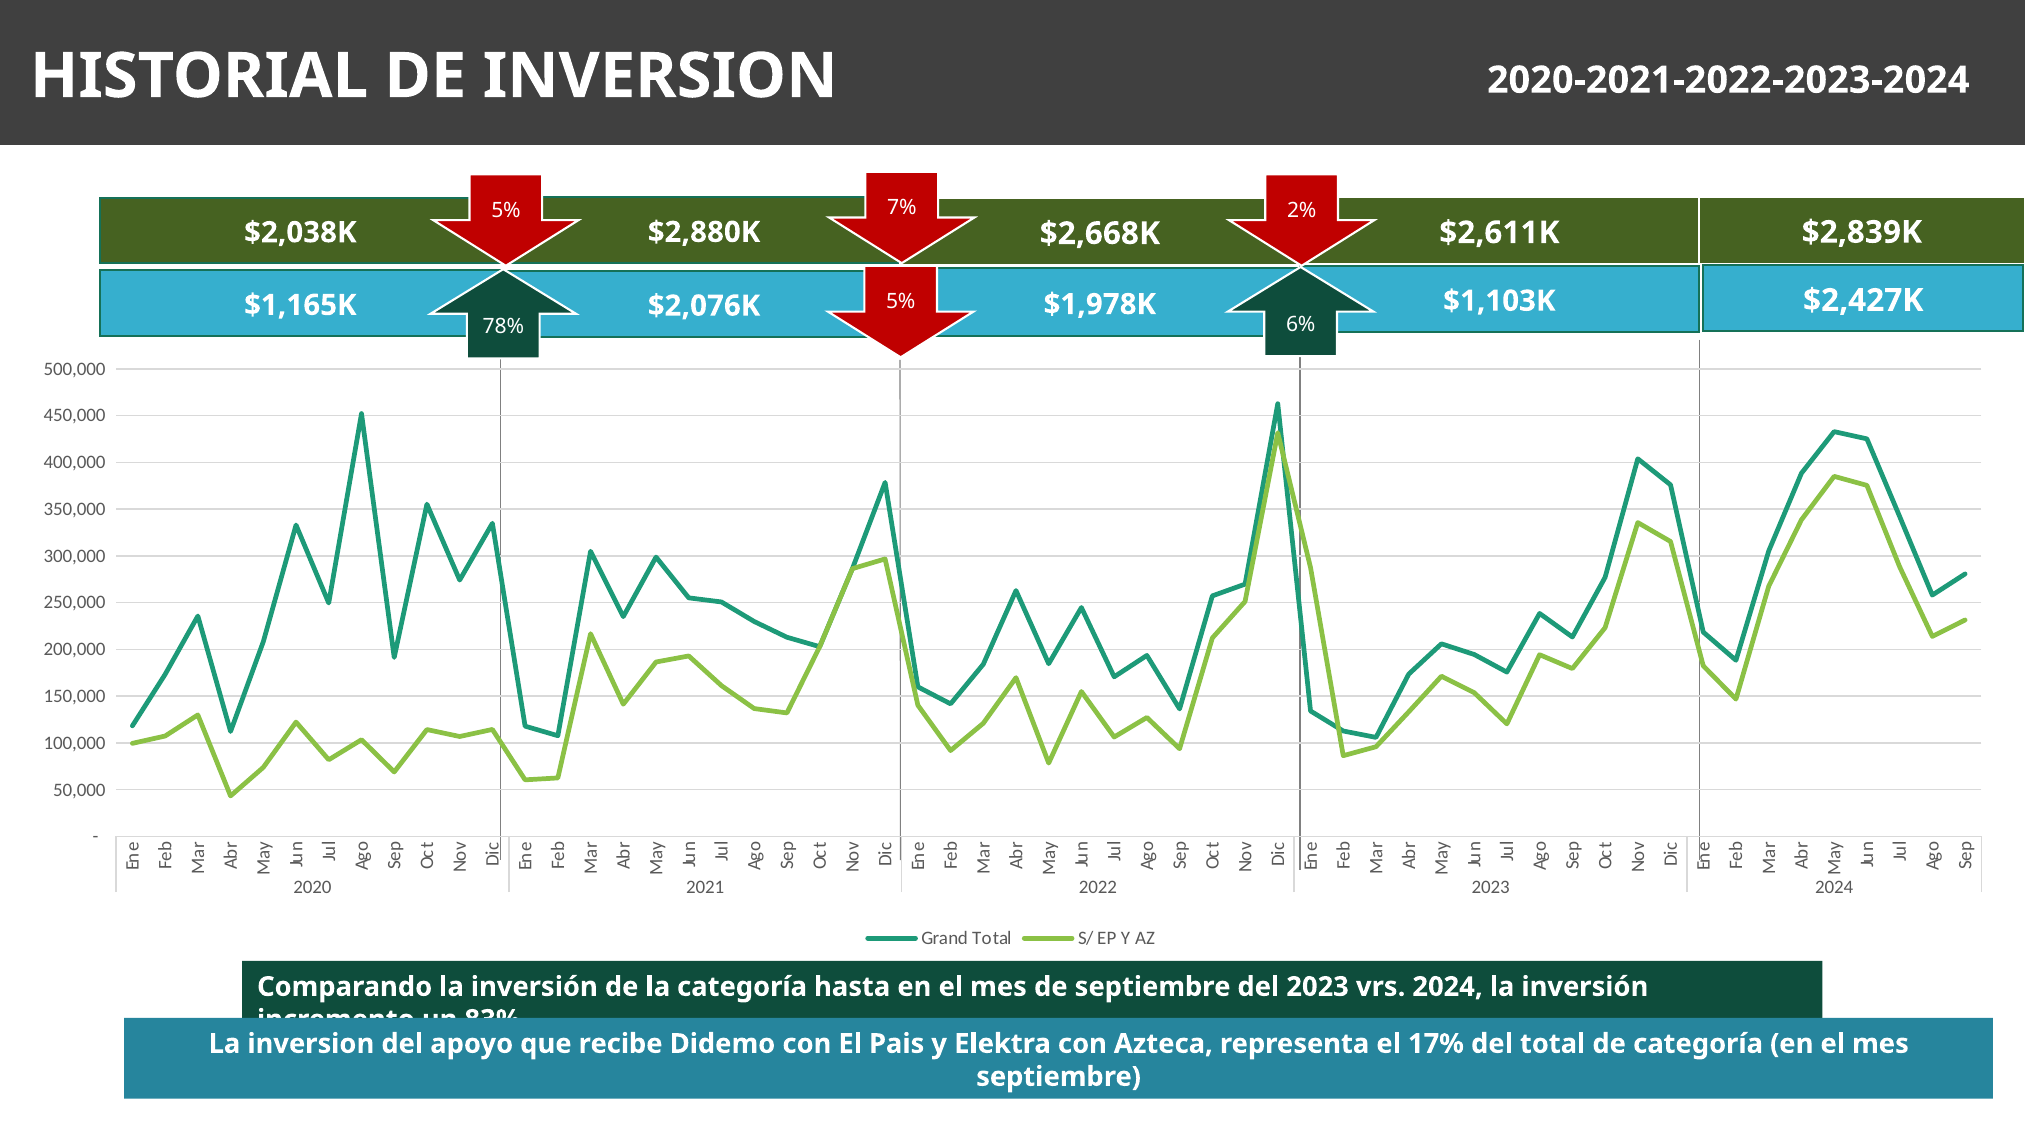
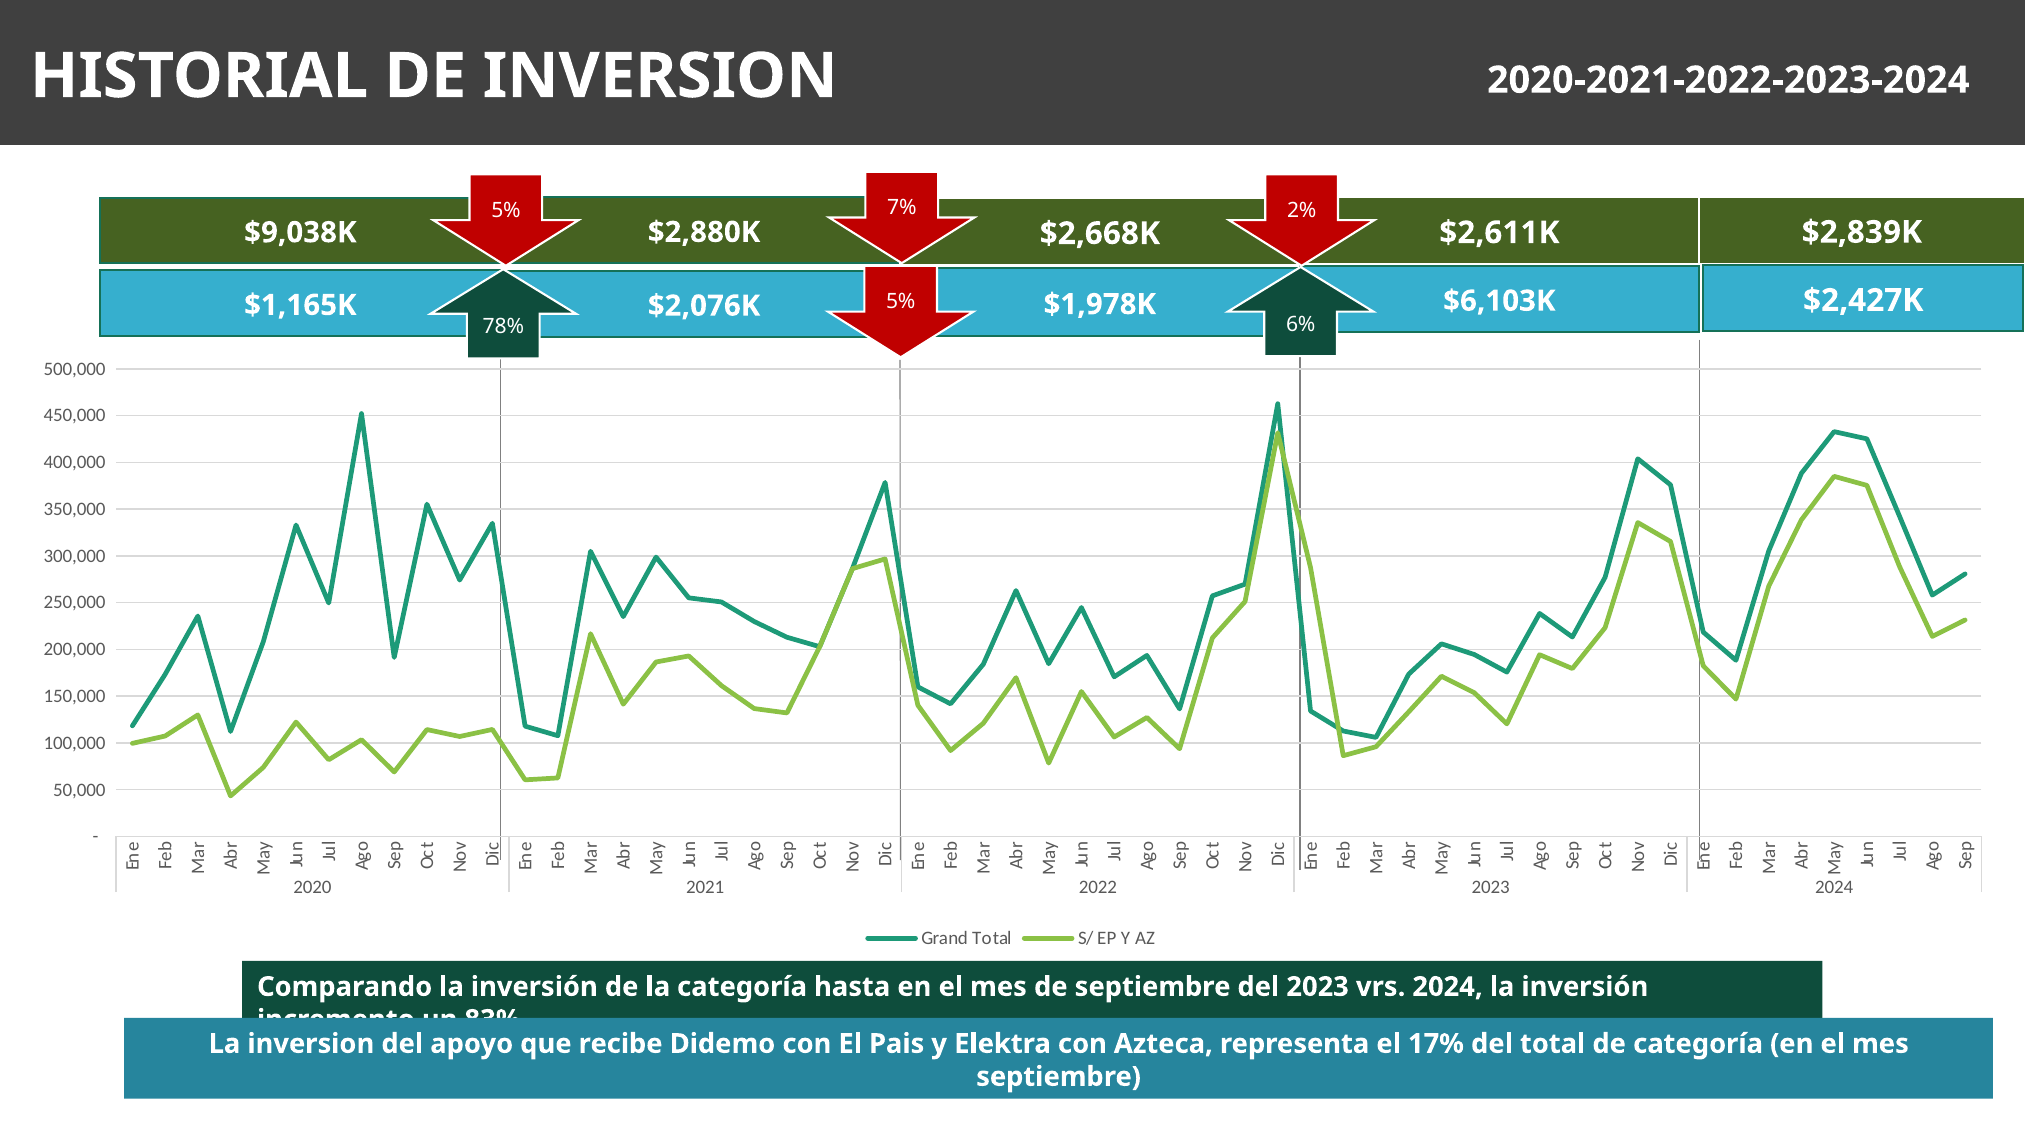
$2,038K: $2,038K -> $9,038K (300, 233)
$1,103K: $1,103K -> $6,103K (1499, 301)
